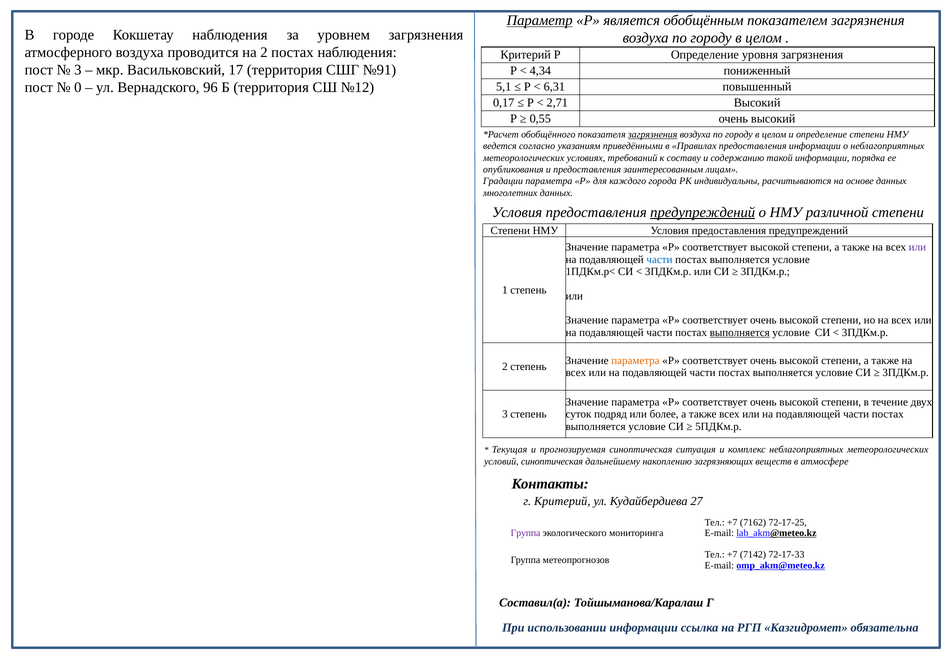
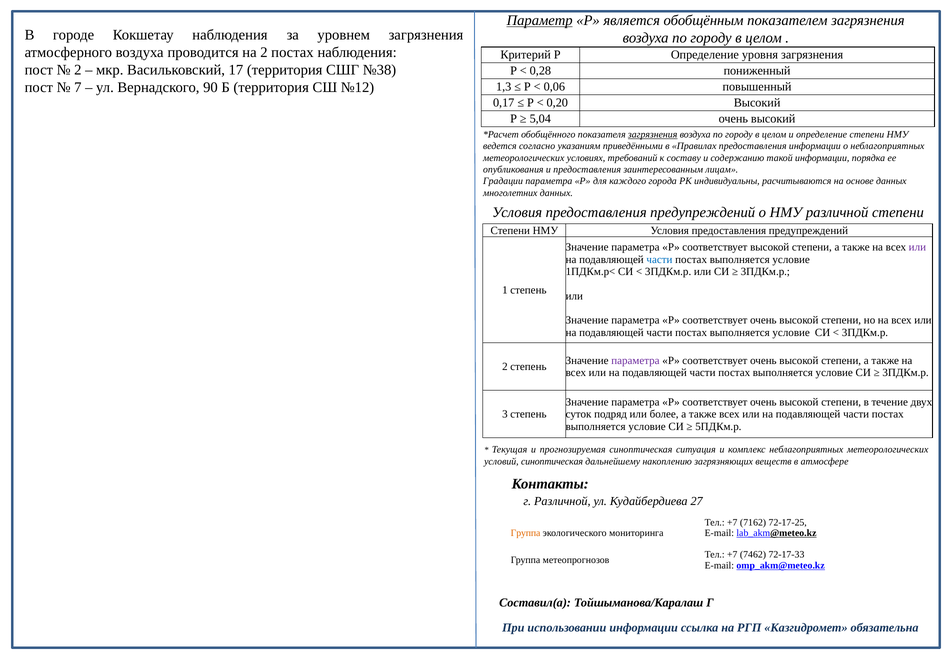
3: 3 -> 2 (78, 70)
№91: №91 -> №38 (380, 70)
4,34: 4,34 -> 0,28 (540, 71)
0: 0 -> 7 (78, 87)
96: 96 -> 90 (210, 87)
5,1: 5,1 -> 1,3 (504, 87)
6,31: 6,31 -> 0,06 (554, 87)
2,71: 2,71 -> 0,20 (557, 103)
0,55: 0,55 -> 5,04 (540, 119)
предупреждений underline: present -> none (703, 212)
выполняется underline: present -> none (740, 333)
параметра colour: orange -> purple (635, 361)
Критерий: Критерий -> Различной (562, 501)
Группа colour: purple -> orange (526, 533)
7142: 7142 -> 7462 (753, 555)
